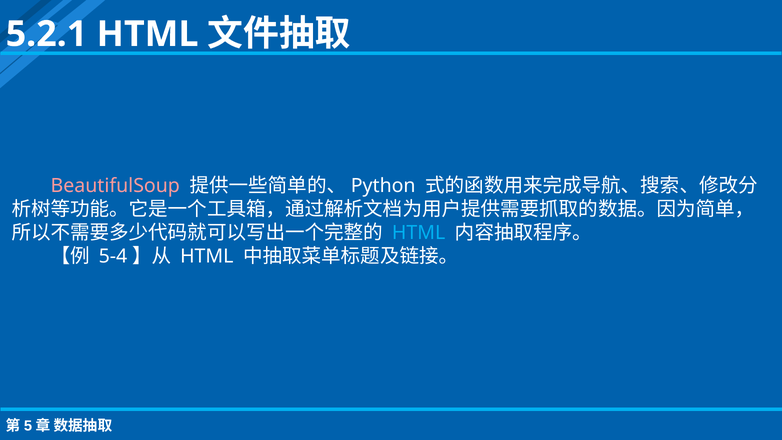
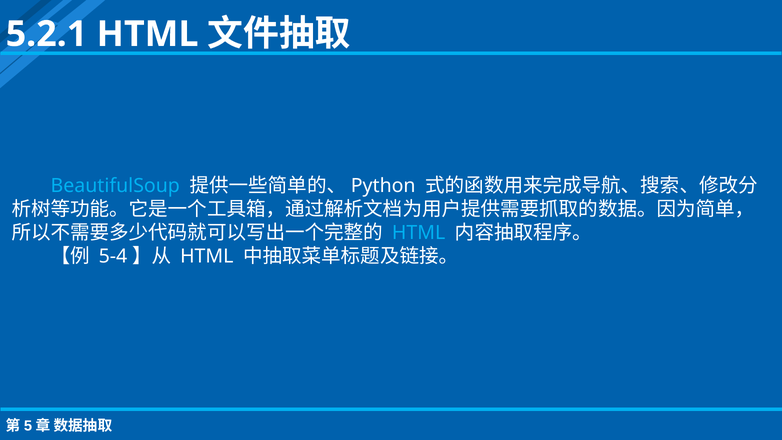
BeautifulSoup colour: pink -> light blue (115, 186)
